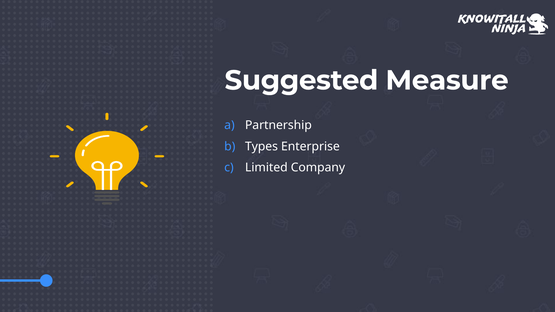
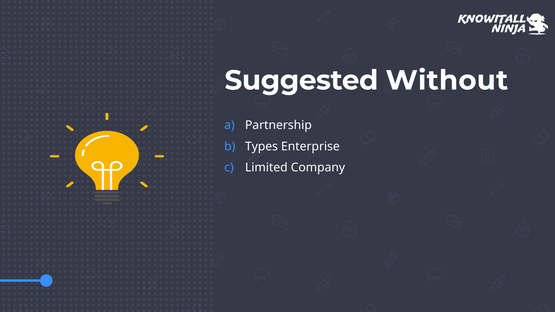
Measure: Measure -> Without (447, 80)
